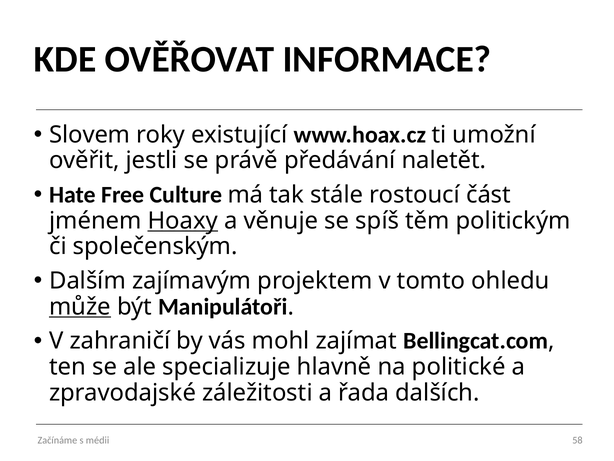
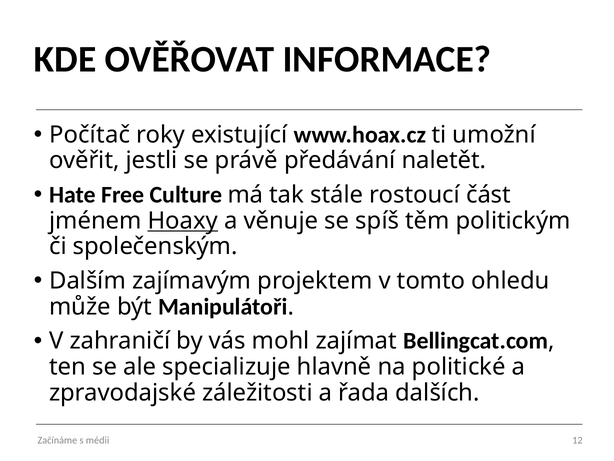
Slovem: Slovem -> Počítač (90, 135)
může underline: present -> none (80, 306)
58: 58 -> 12 (577, 440)
